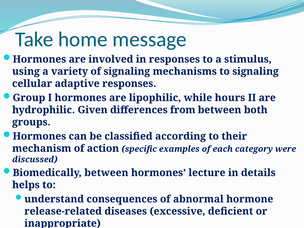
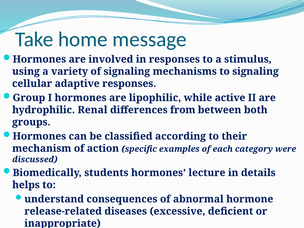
hours: hours -> active (230, 98)
Given: Given -> Renal (93, 110)
Biomedically between: between -> students (106, 173)
